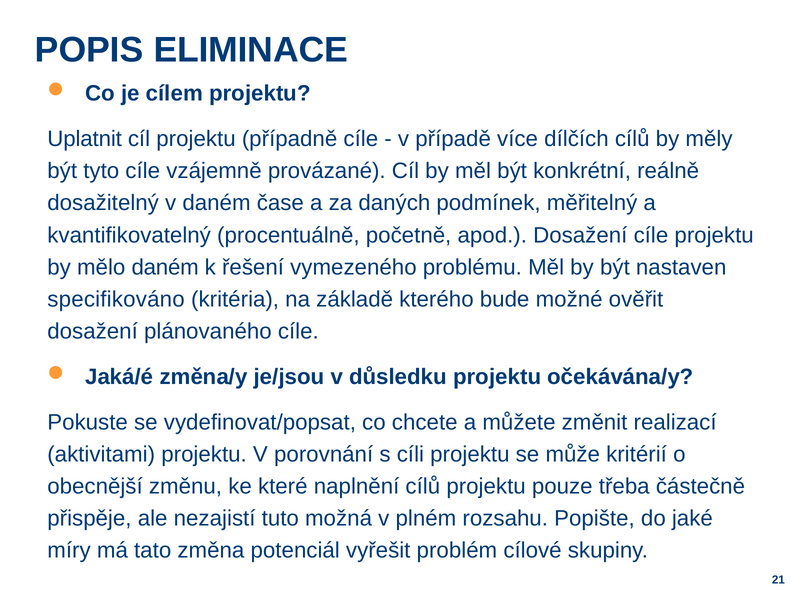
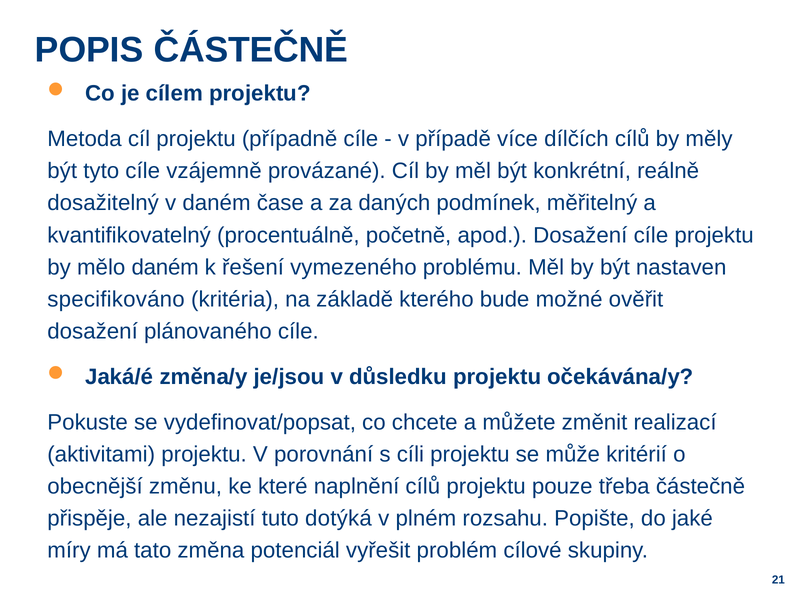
POPIS ELIMINACE: ELIMINACE -> ČÁSTEČNĚ (251, 50)
Uplatnit: Uplatnit -> Metoda (85, 139)
možná: možná -> dotýká (338, 519)
